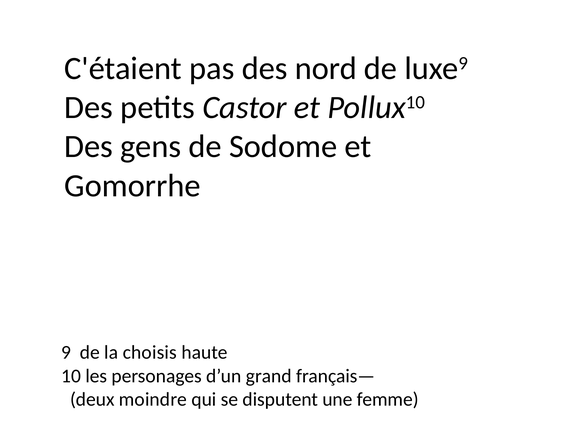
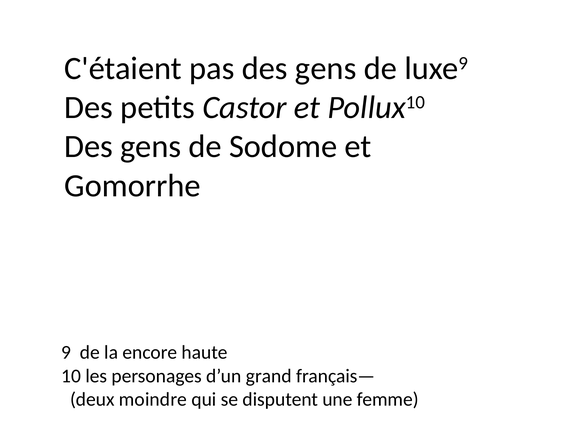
pas des nord: nord -> gens (326, 69)
choisis: choisis -> encore (150, 352)
